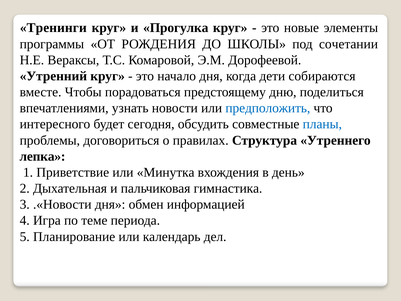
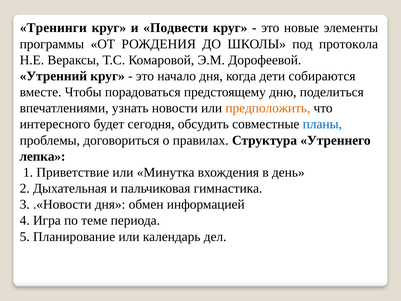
Прогулка: Прогулка -> Подвести (176, 28)
сочетании: сочетании -> протокола (349, 44)
предположить colour: blue -> orange (268, 108)
